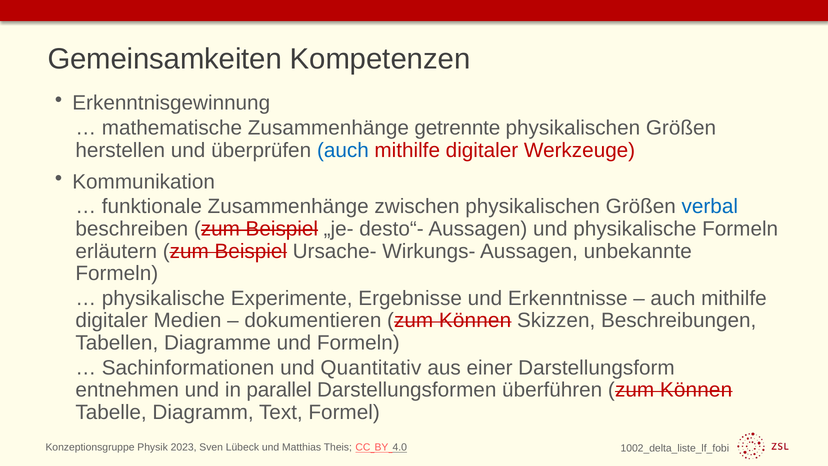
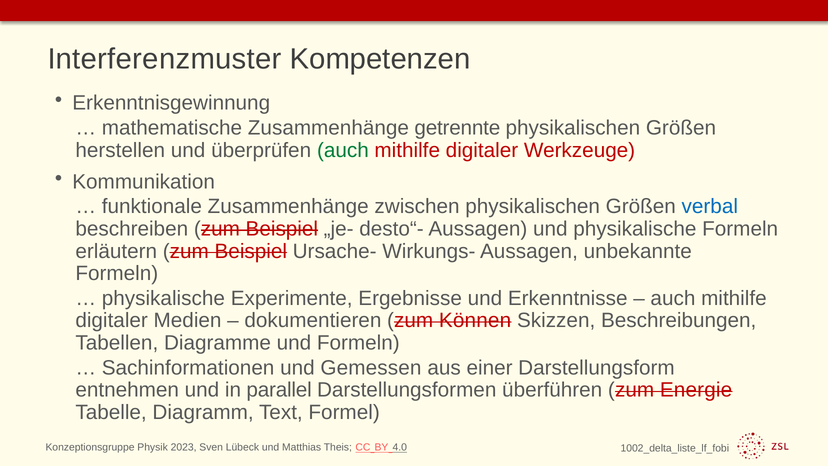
Gemeinsamkeiten: Gemeinsamkeiten -> Interferenzmuster (164, 59)
auch colour: blue -> green (343, 150)
Quantitativ: Quantitativ -> Gemessen (371, 367)
überführen zum Können: Können -> Energie (696, 390)
